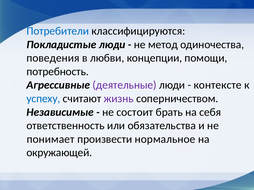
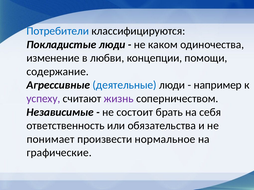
метод: метод -> каком (163, 45)
поведения: поведения -> изменение (53, 58)
потребность: потребность -> содержание (58, 72)
деятельные colour: purple -> blue (125, 85)
контексте: контексте -> например (218, 85)
успеху colour: blue -> purple (43, 99)
окружающей: окружающей -> графические (59, 153)
